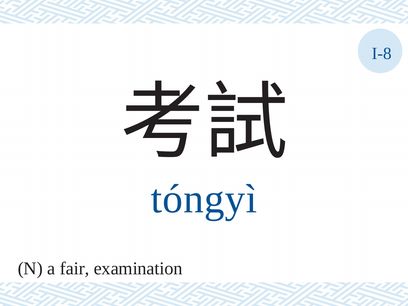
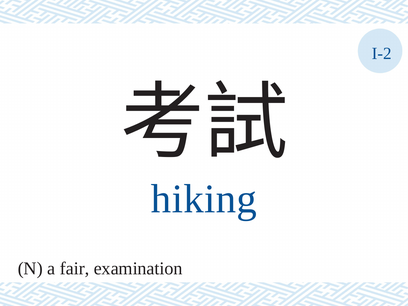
I-8: I-8 -> I-2 (382, 53)
tóngyì: tóngyì -> hiking (204, 199)
